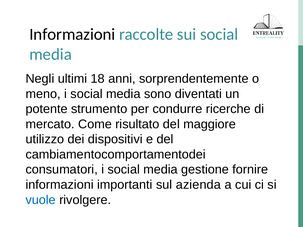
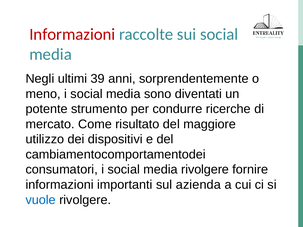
Informazioni colour: black -> red (72, 34)
18: 18 -> 39 (98, 79)
media gestione: gestione -> rivolgere (205, 170)
